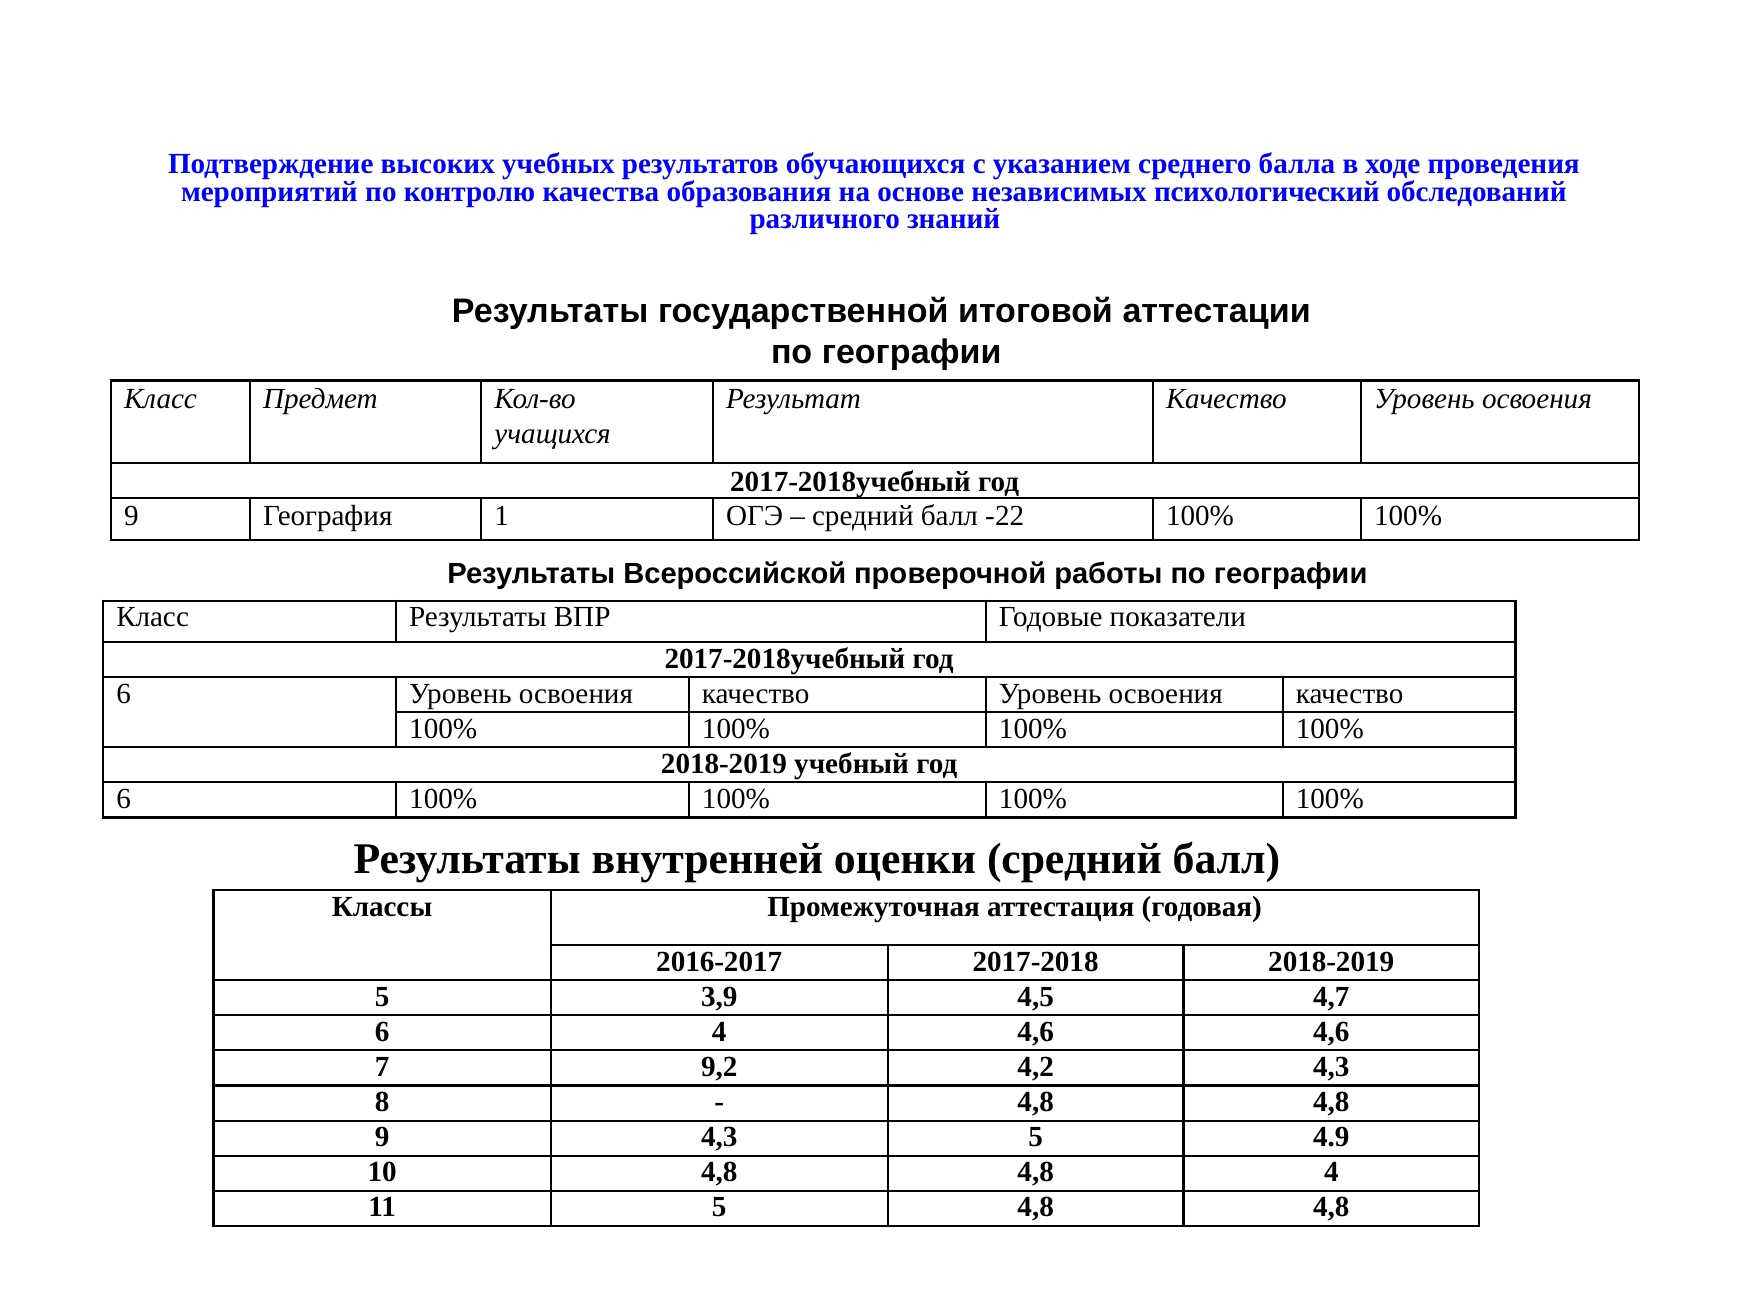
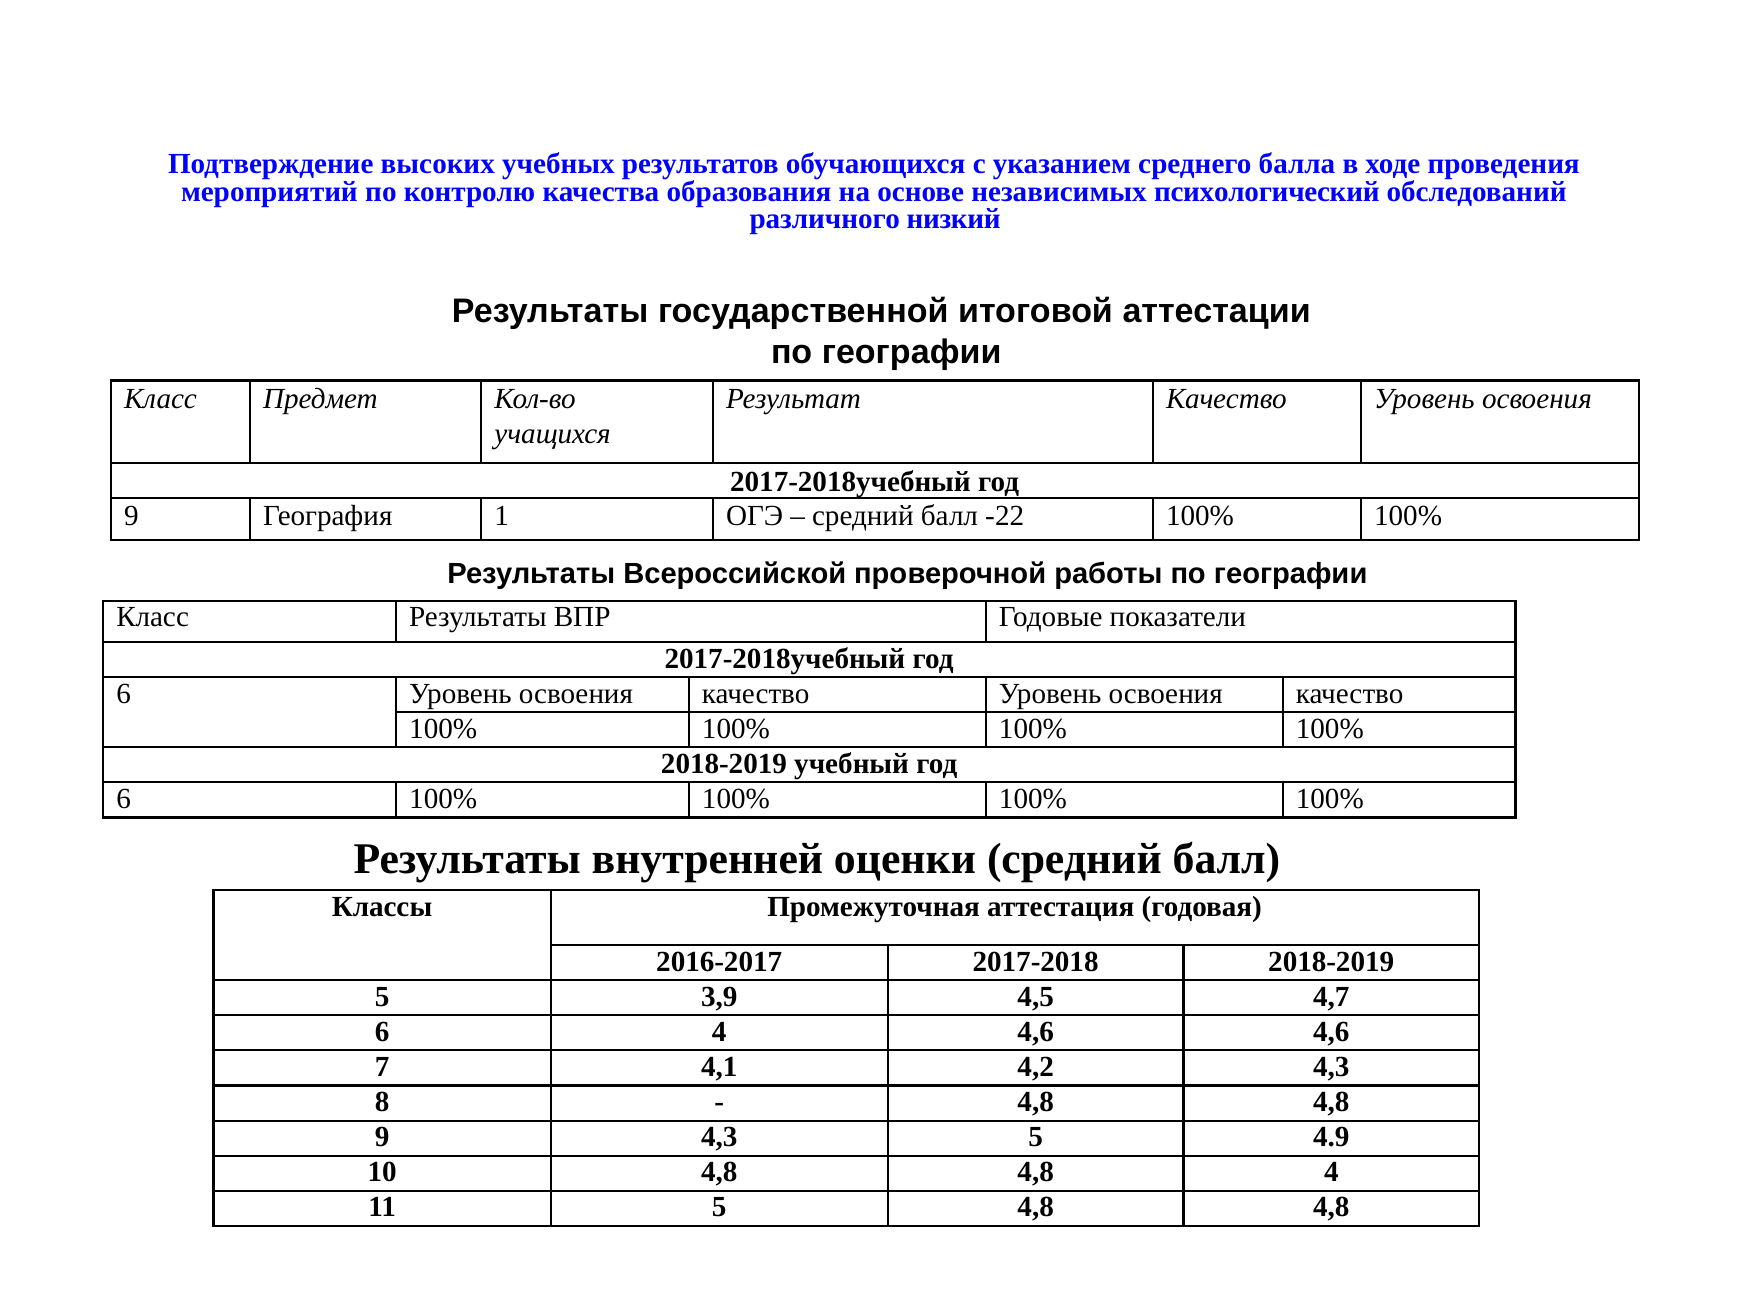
знаний: знаний -> низкий (954, 219)
9,2: 9,2 -> 4,1 (719, 1067)
